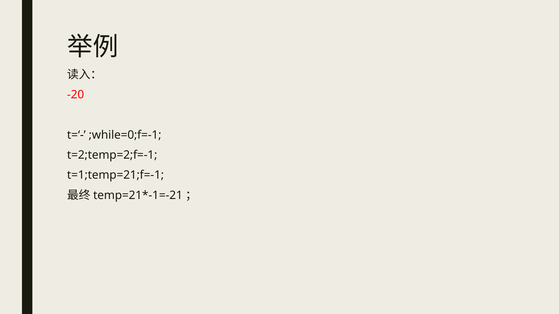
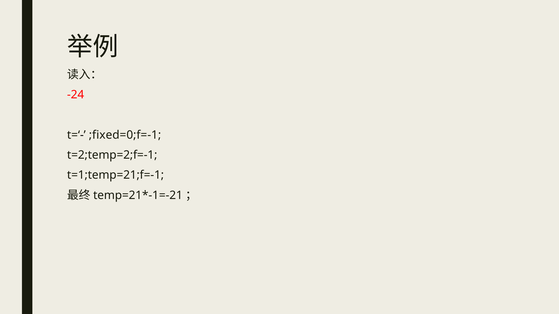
-20: -20 -> -24 (76, 95)
;while=0;f=-1: ;while=0;f=-1 -> ;fixed=0;f=-1 (125, 135)
